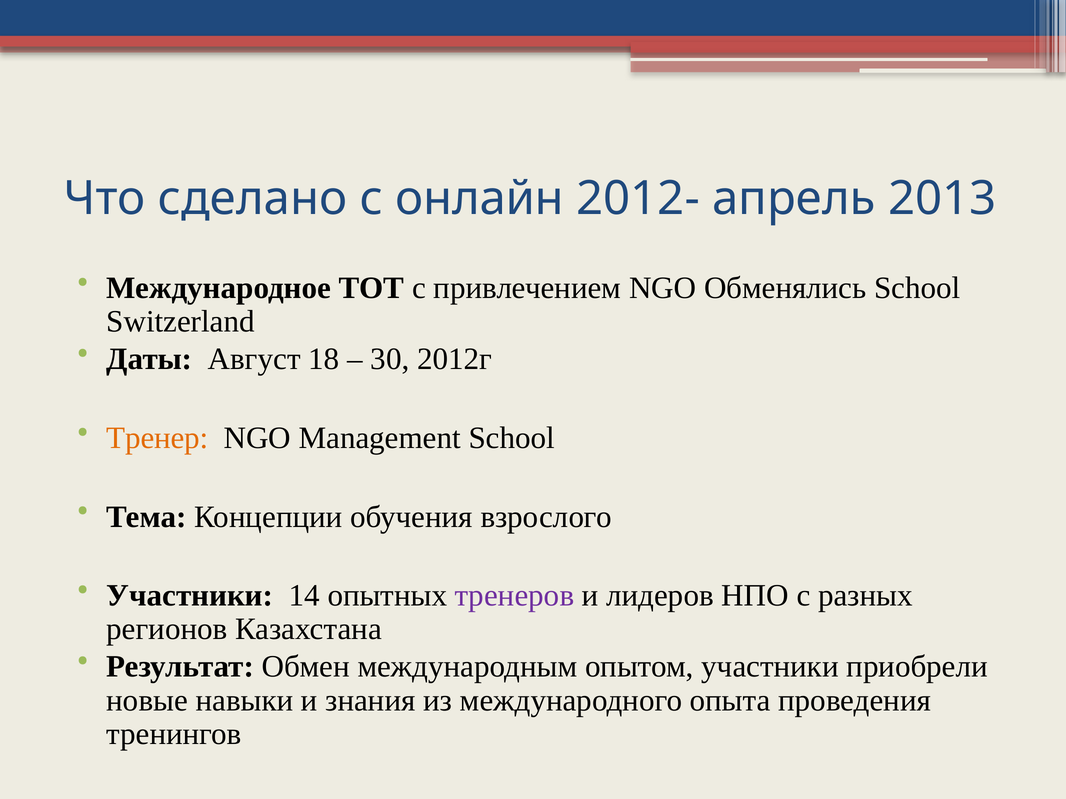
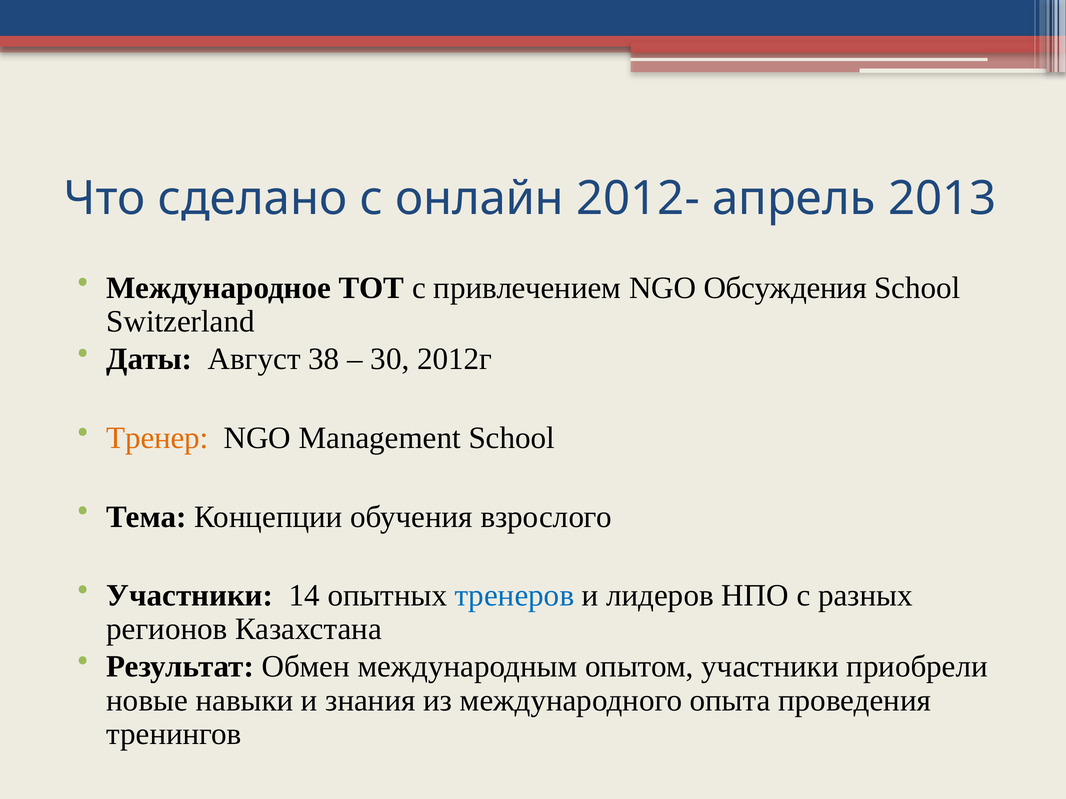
Обменялись: Обменялись -> Обсуждения (785, 288)
18: 18 -> 38 (324, 359)
тренеров colour: purple -> blue (515, 596)
